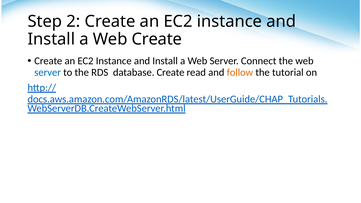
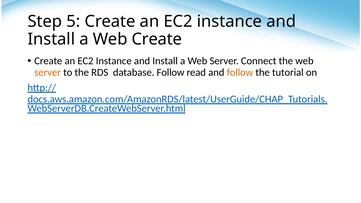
2: 2 -> 5 (73, 21)
server colour: blue -> orange (48, 72)
database Create: Create -> Follow (171, 72)
